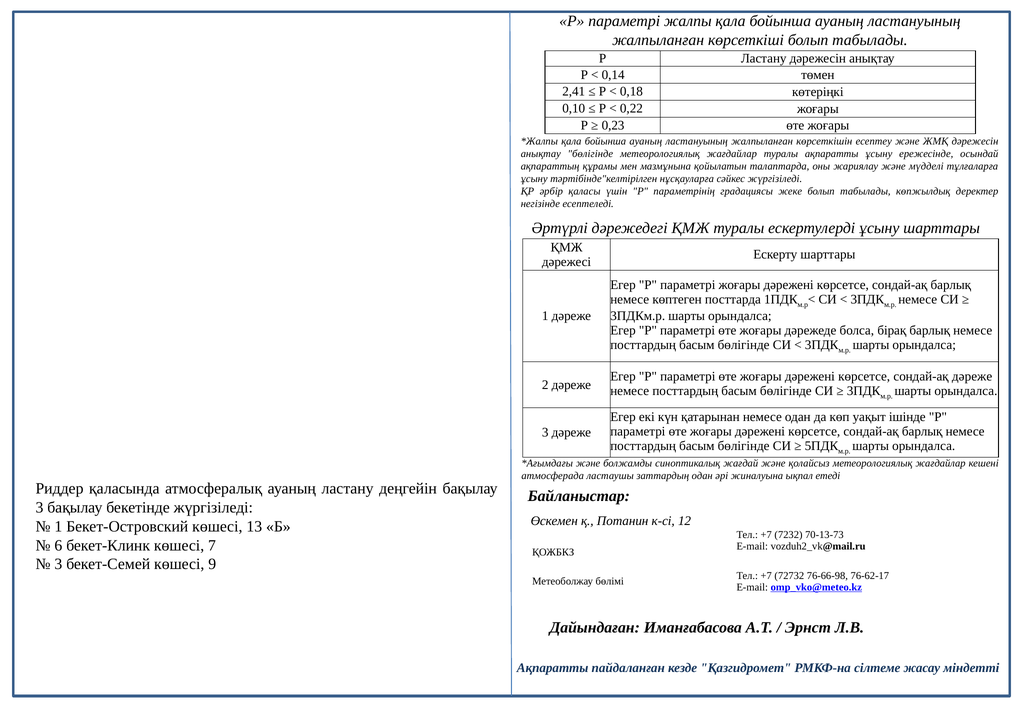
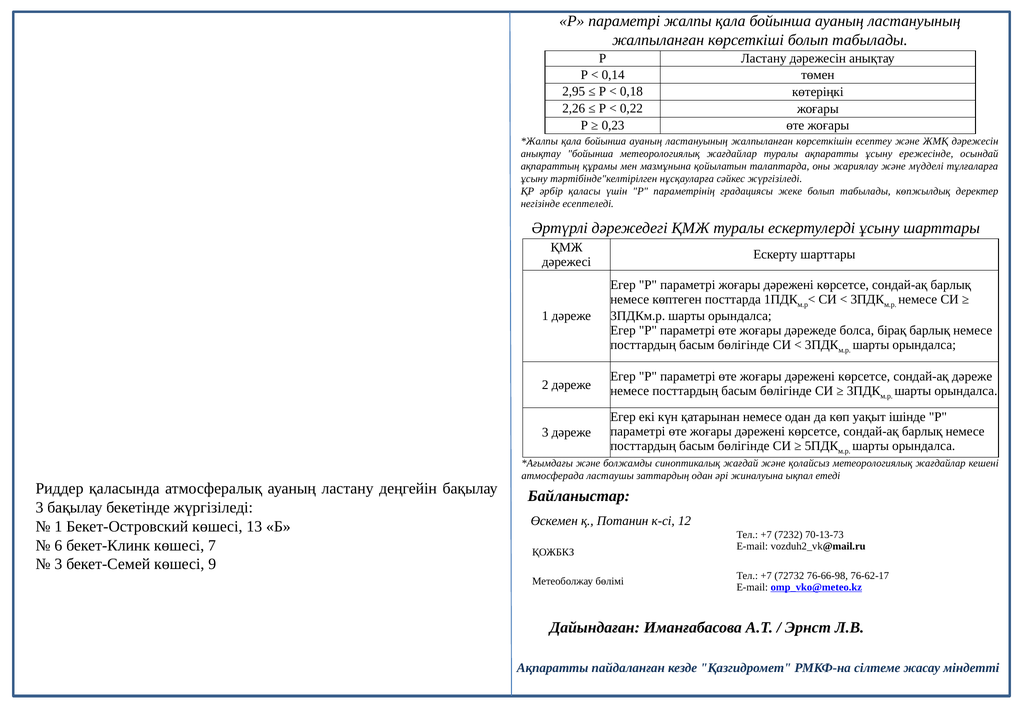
2,41: 2,41 -> 2,95 (574, 92)
0,10: 0,10 -> 2,26 (574, 109)
анықтау бөлігінде: бөлігінде -> бойынша (590, 154)
